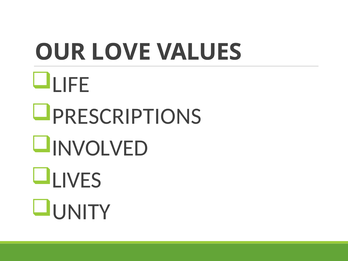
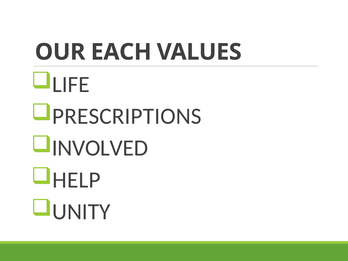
LOVE: LOVE -> EACH (121, 52)
LIVES: LIVES -> HELP (76, 180)
